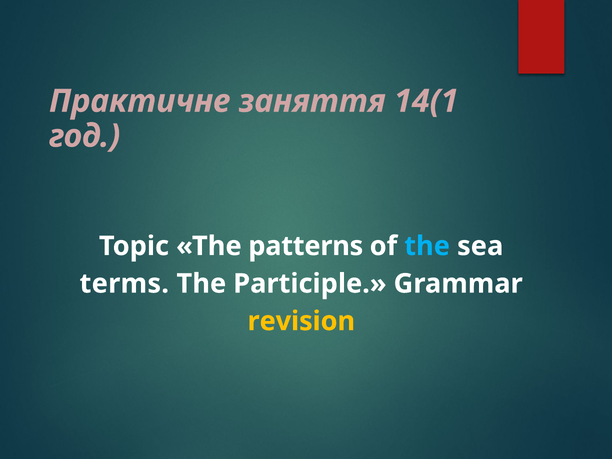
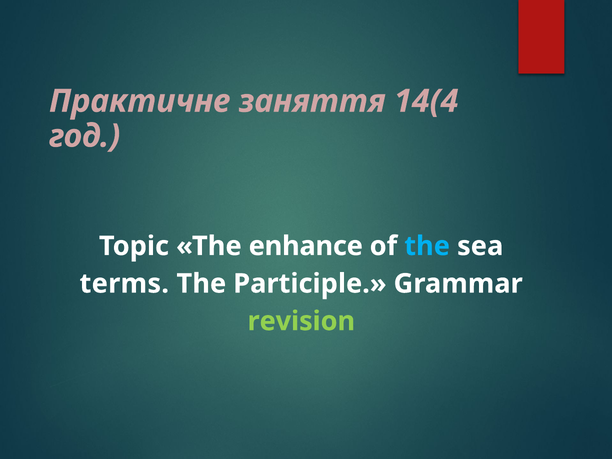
14(1: 14(1 -> 14(4 (426, 101)
patterns: patterns -> enhance (306, 246)
revision colour: yellow -> light green (301, 321)
